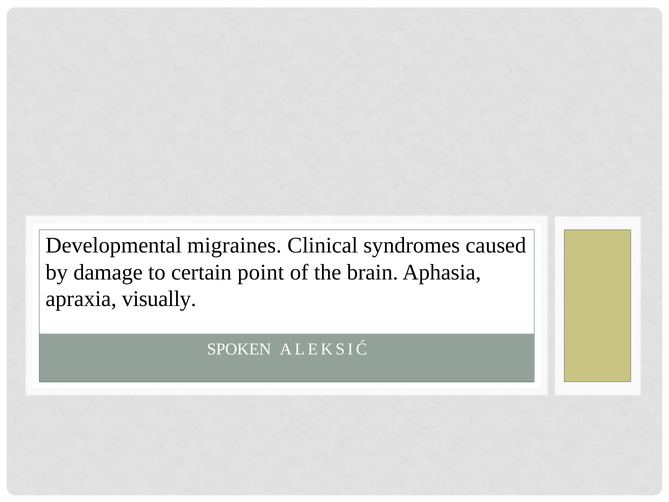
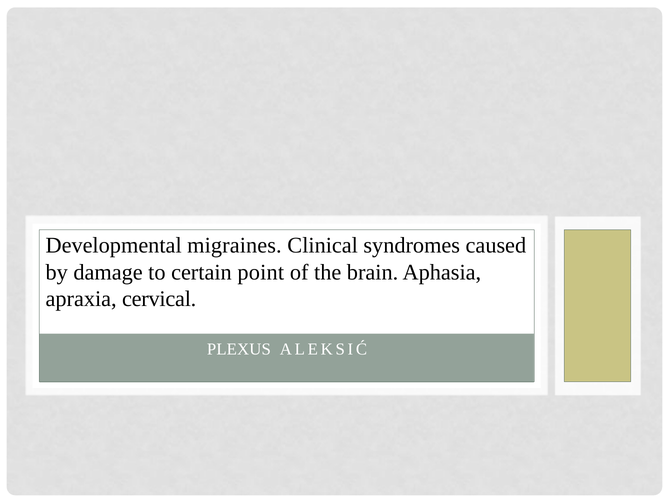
visually: visually -> cervical (159, 299)
SPOKEN: SPOKEN -> PLEXUS (239, 349)
